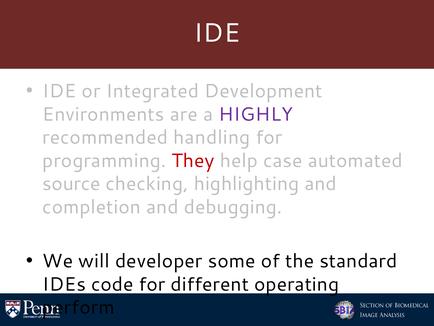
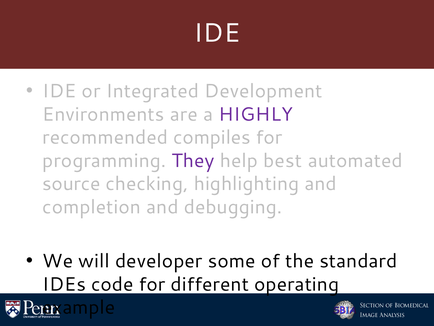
handling: handling -> compiles (212, 137)
They colour: red -> purple (193, 161)
case: case -> best (283, 161)
perform: perform -> example (79, 307)
